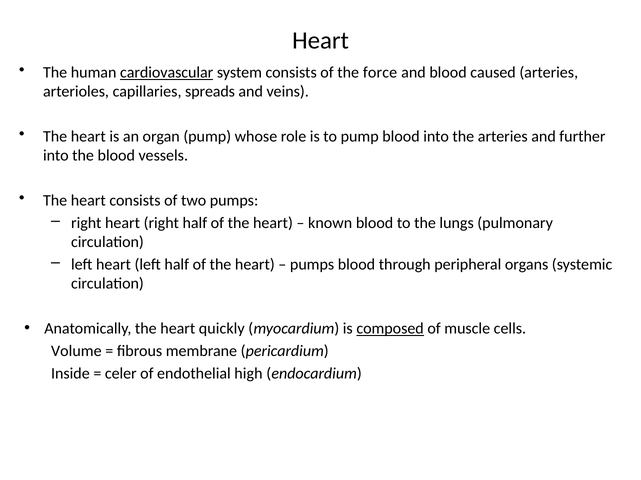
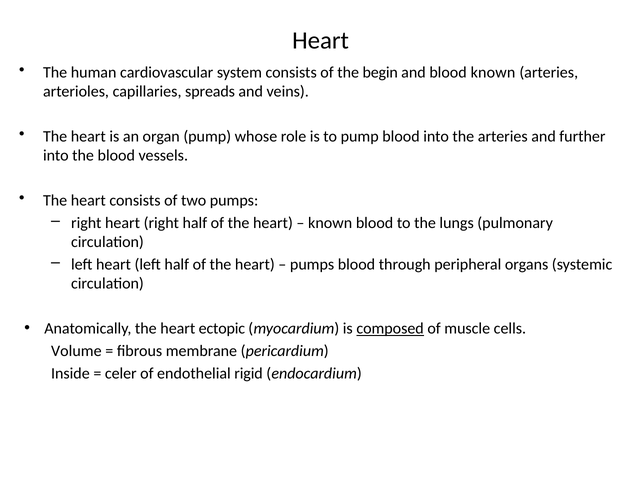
cardiovascular underline: present -> none (167, 73)
force: force -> begin (380, 73)
blood caused: caused -> known (493, 73)
quickly: quickly -> ectopic (222, 329)
high: high -> rigid (249, 374)
